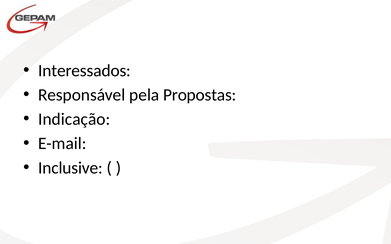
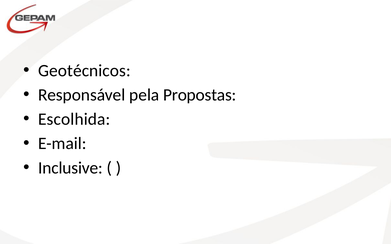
Interessados: Interessados -> Geotécnicos (84, 71)
Indicação: Indicação -> Escolhida (74, 119)
